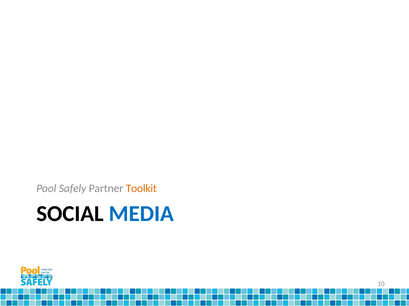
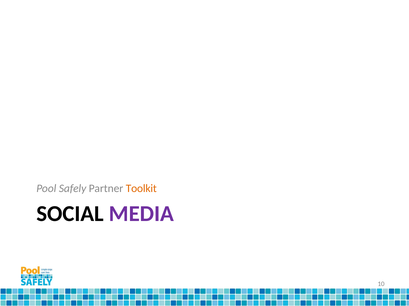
MEDIA colour: blue -> purple (141, 214)
